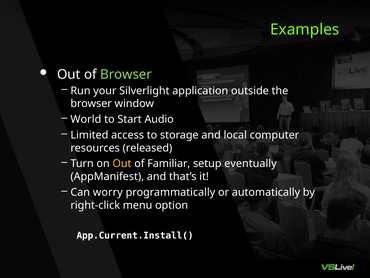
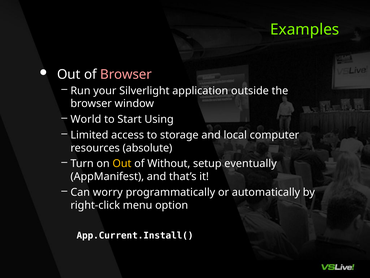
Browser colour: light green -> pink (126, 74)
Audio: Audio -> Using (159, 119)
released: released -> absolute (147, 148)
Familiar: Familiar -> Without (169, 163)
